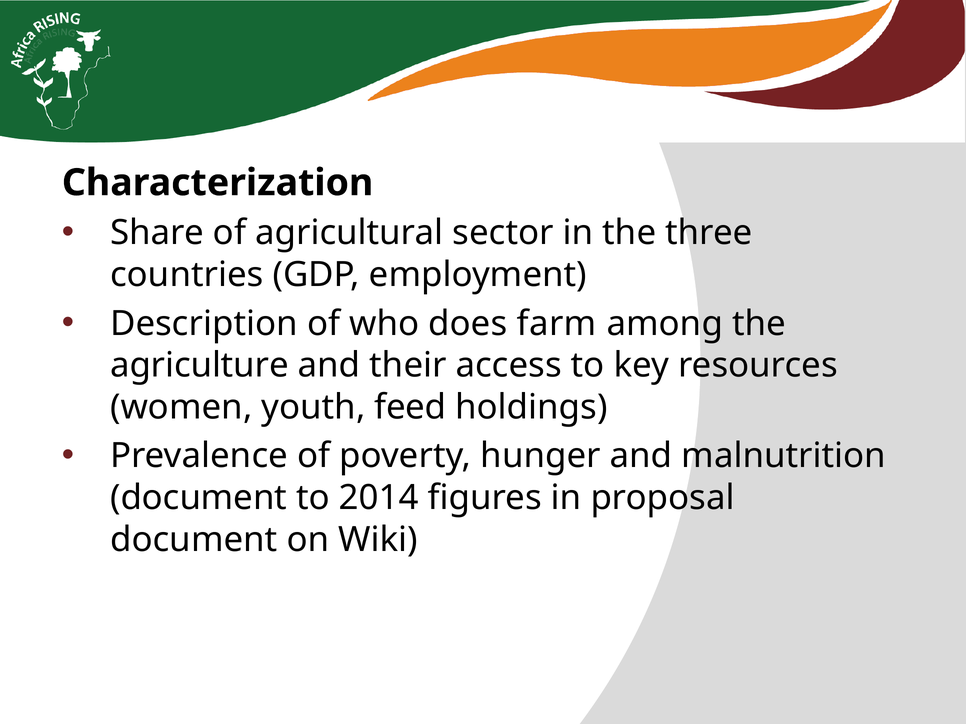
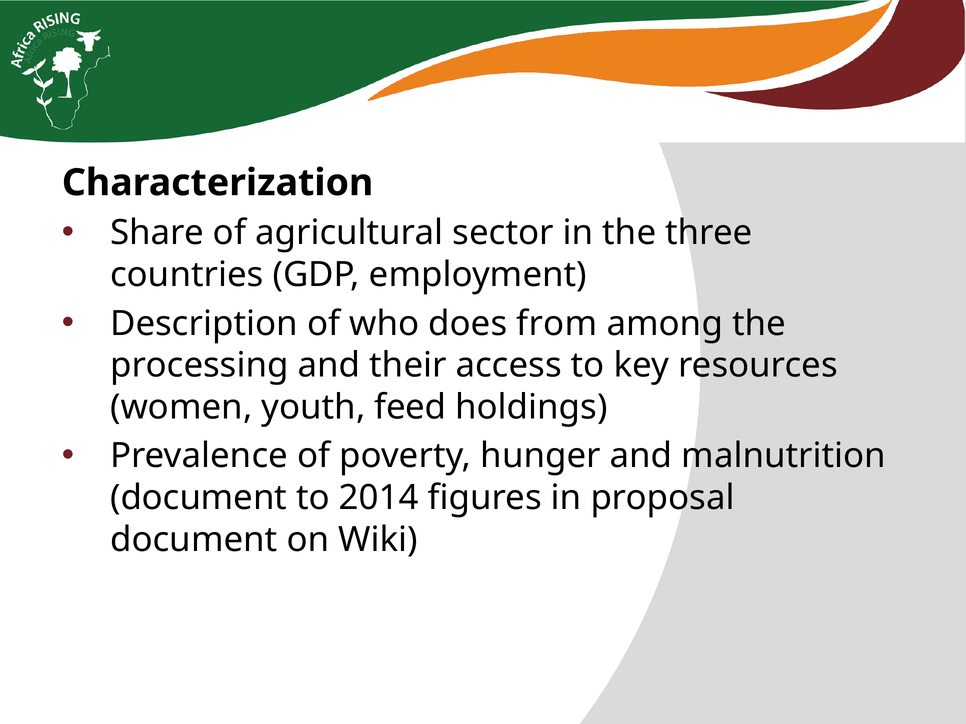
farm: farm -> from (557, 324)
agriculture: agriculture -> processing (199, 366)
